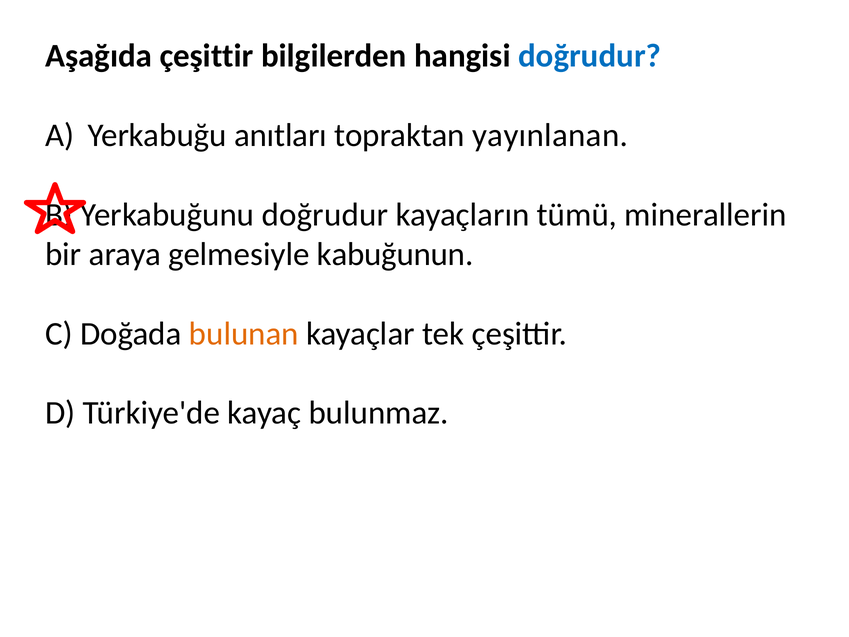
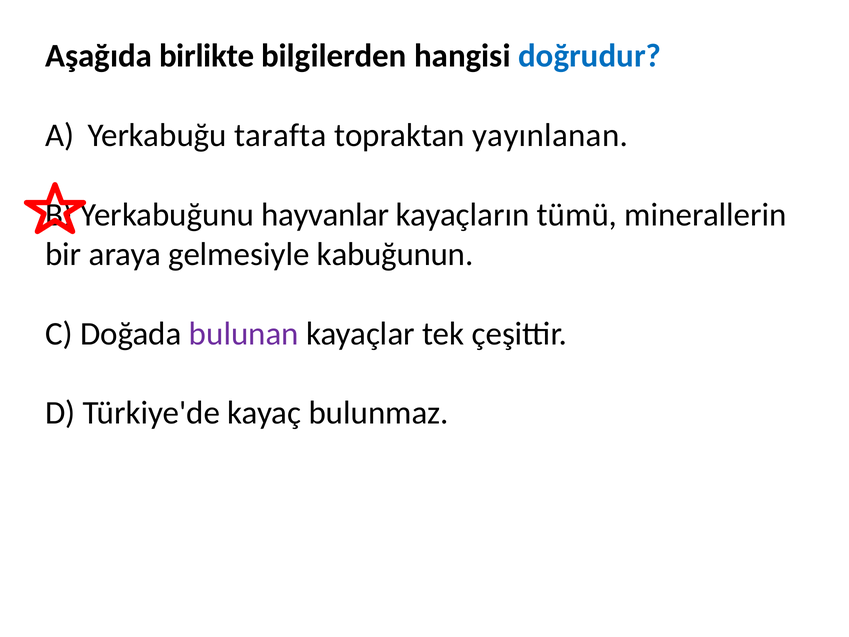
Aşağıda çeşittir: çeşittir -> birlikte (207, 56)
anıtları: anıtları -> tarafta (280, 135)
Yerkabuğunu doğrudur: doğrudur -> hayvanlar (325, 215)
bulunan colour: orange -> purple (244, 333)
